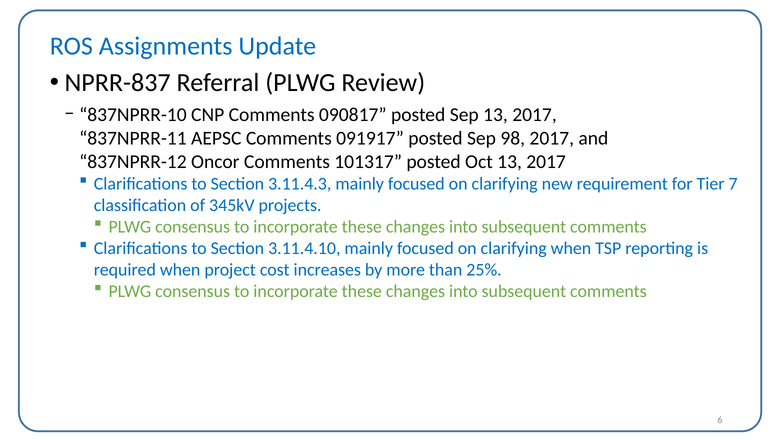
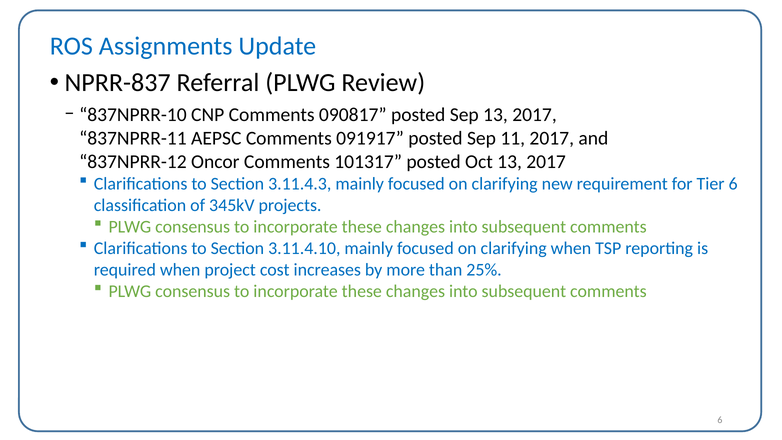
98: 98 -> 11 (513, 138)
Tier 7: 7 -> 6 (733, 184)
